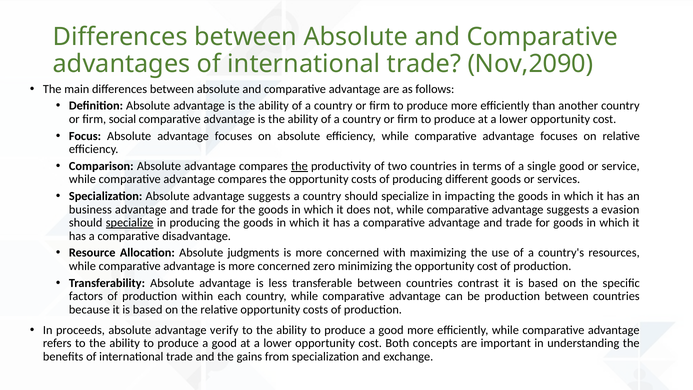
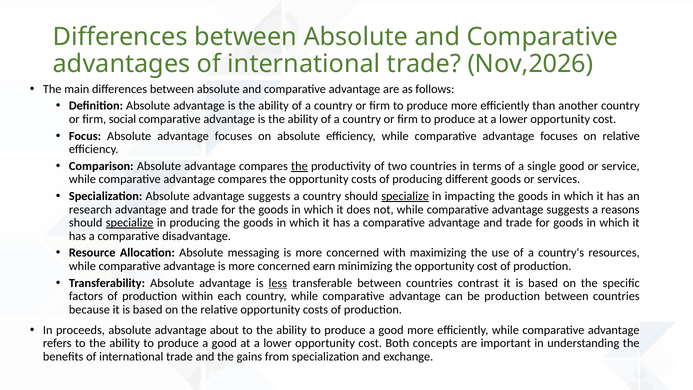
Nov,2090: Nov,2090 -> Nov,2026 (530, 64)
specialize underline: none -> present (405, 196)
business: business -> research (90, 209)
evasion: evasion -> reasons (620, 209)
judgments: judgments -> messaging (253, 253)
zero: zero -> earn (324, 266)
less underline: none -> present (278, 283)
verify: verify -> about (224, 330)
